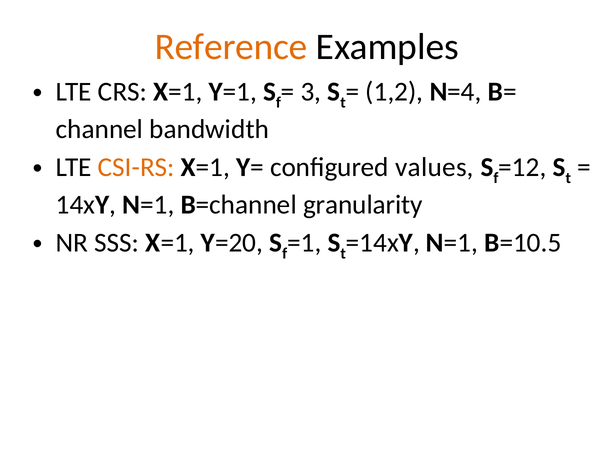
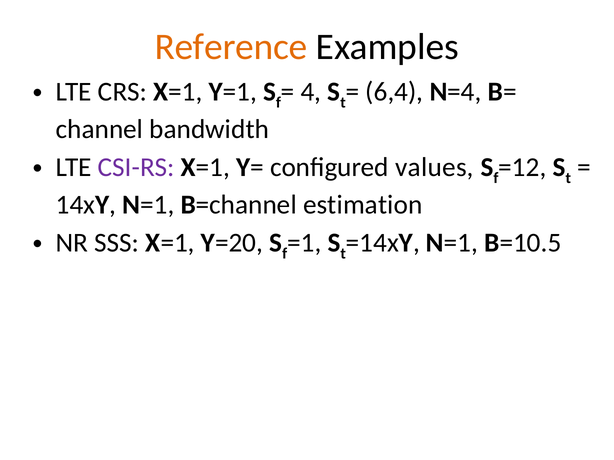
3: 3 -> 4 (311, 92)
1,2: 1,2 -> 6,4 (394, 92)
CSI-RS colour: orange -> purple (136, 168)
granularity: granularity -> estimation (363, 205)
